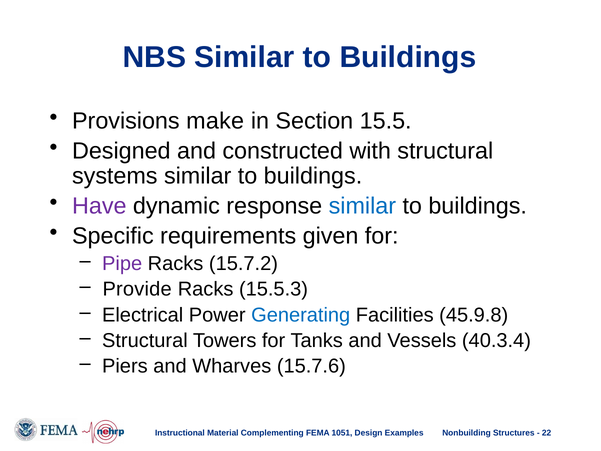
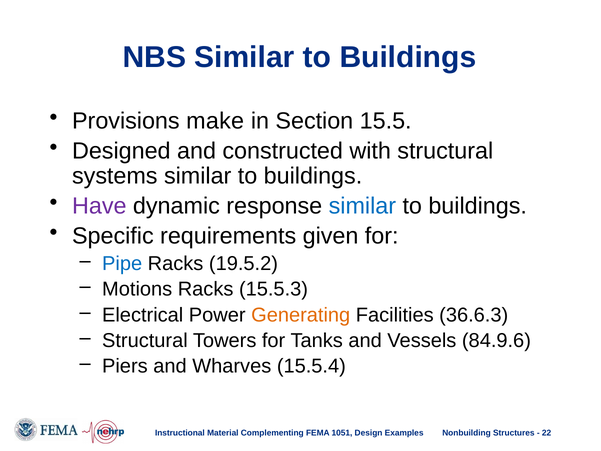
Pipe colour: purple -> blue (122, 263)
15.7.2: 15.7.2 -> 19.5.2 (243, 263)
Provide: Provide -> Motions (137, 289)
Generating colour: blue -> orange (301, 315)
45.9.8: 45.9.8 -> 36.6.3 (474, 315)
40.3.4: 40.3.4 -> 84.9.6 (496, 340)
15.7.6: 15.7.6 -> 15.5.4 (311, 366)
